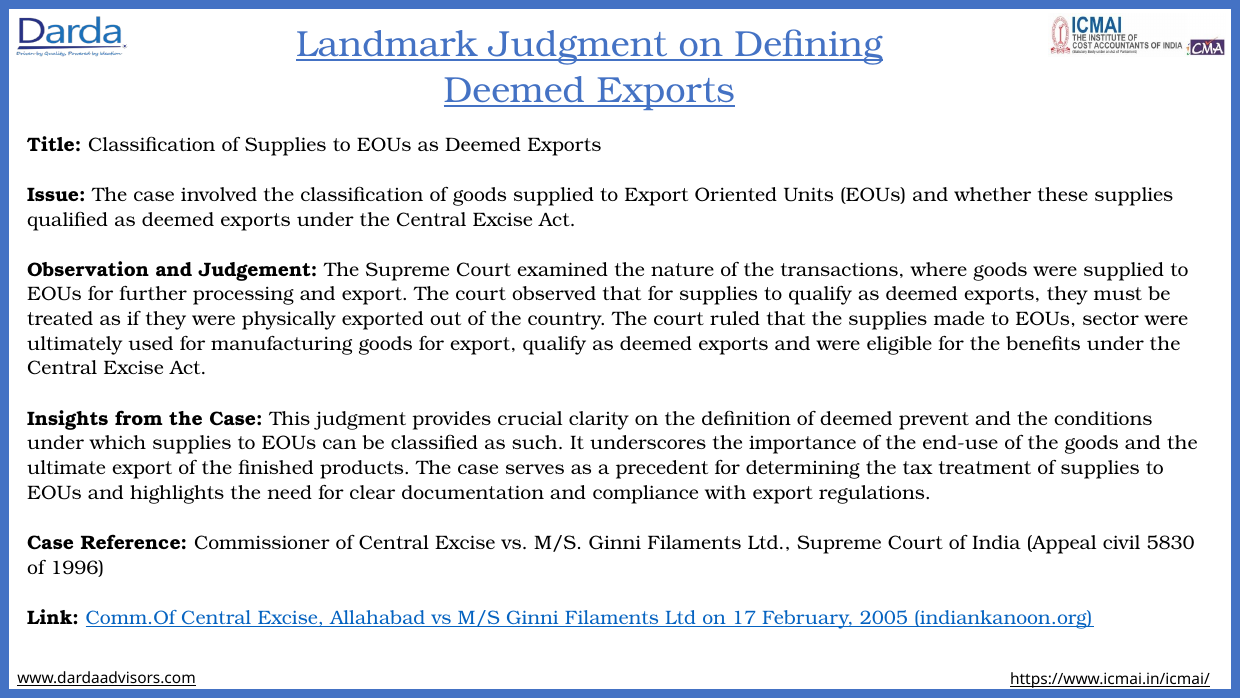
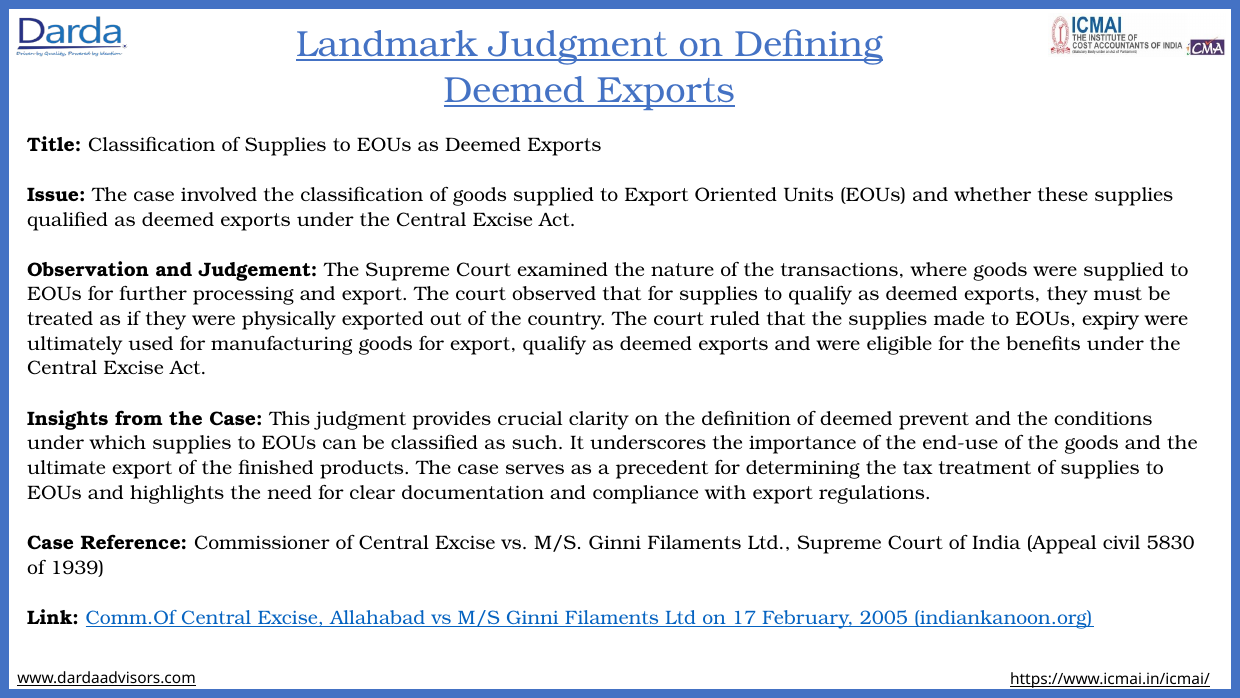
sector: sector -> expiry (1111, 319)
1996: 1996 -> 1939 (77, 567)
